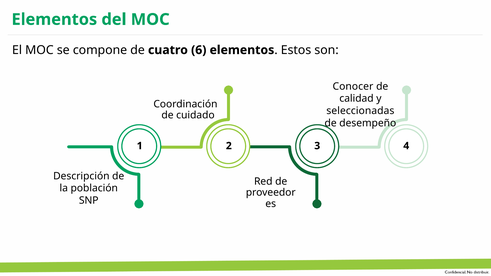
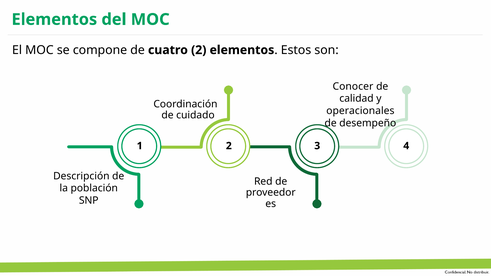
cuatro 6: 6 -> 2 (199, 50)
seleccionadas: seleccionadas -> operacionales (360, 111)
